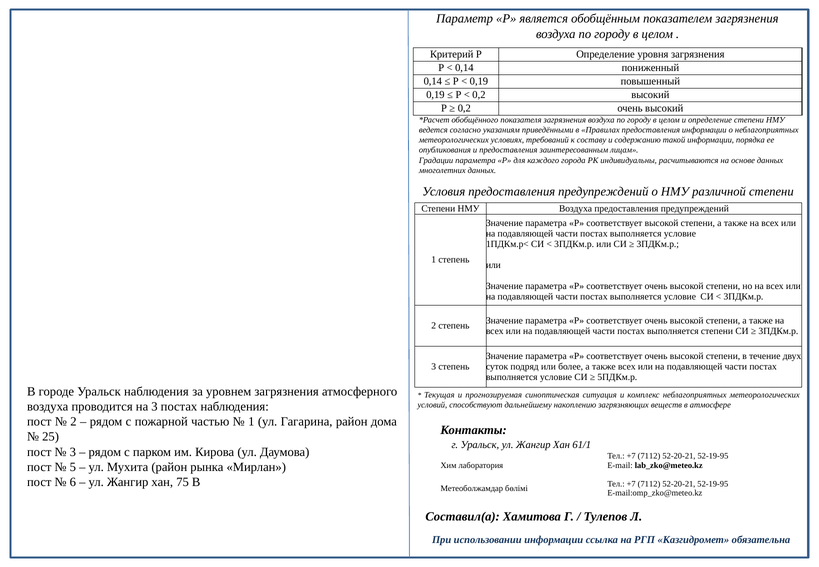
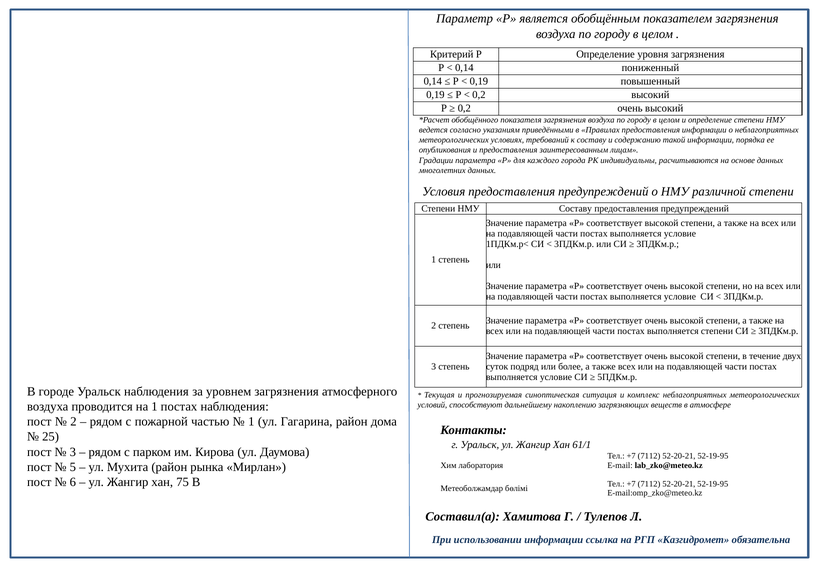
НМУ Воздуха: Воздуха -> Составу (575, 209)
на 3: 3 -> 1 (154, 407)
